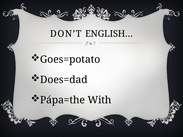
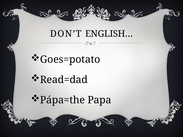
Does=dad: Does=dad -> Read=dad (64, 80)
With: With -> Papa (99, 100)
